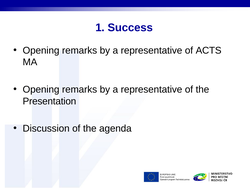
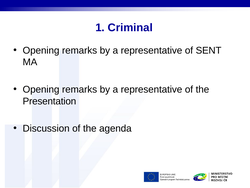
Success: Success -> Criminal (130, 28)
ACTS: ACTS -> SENT (209, 50)
